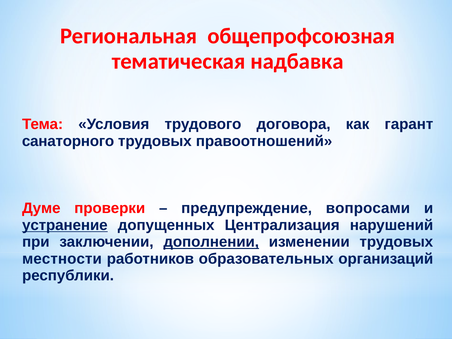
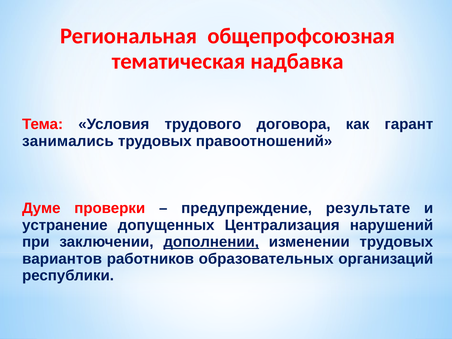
санаторного: санаторного -> занимались (68, 141)
вопросами: вопросами -> результате (368, 208)
устранение underline: present -> none (65, 225)
местности: местности -> вариантов (62, 259)
